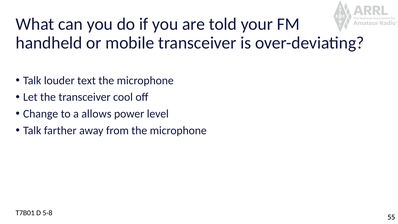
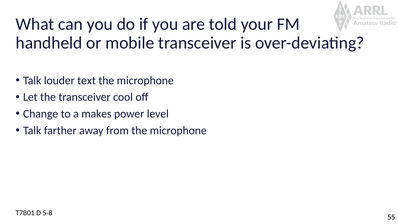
allows: allows -> makes (96, 114)
